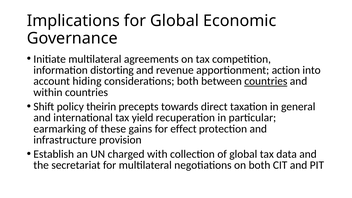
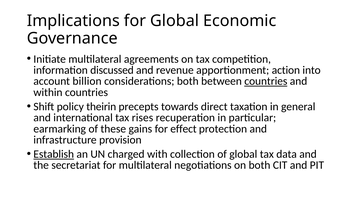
distorting: distorting -> discussed (112, 70)
hiding: hiding -> billion (87, 81)
yield: yield -> rises (142, 118)
Establish underline: none -> present (54, 154)
